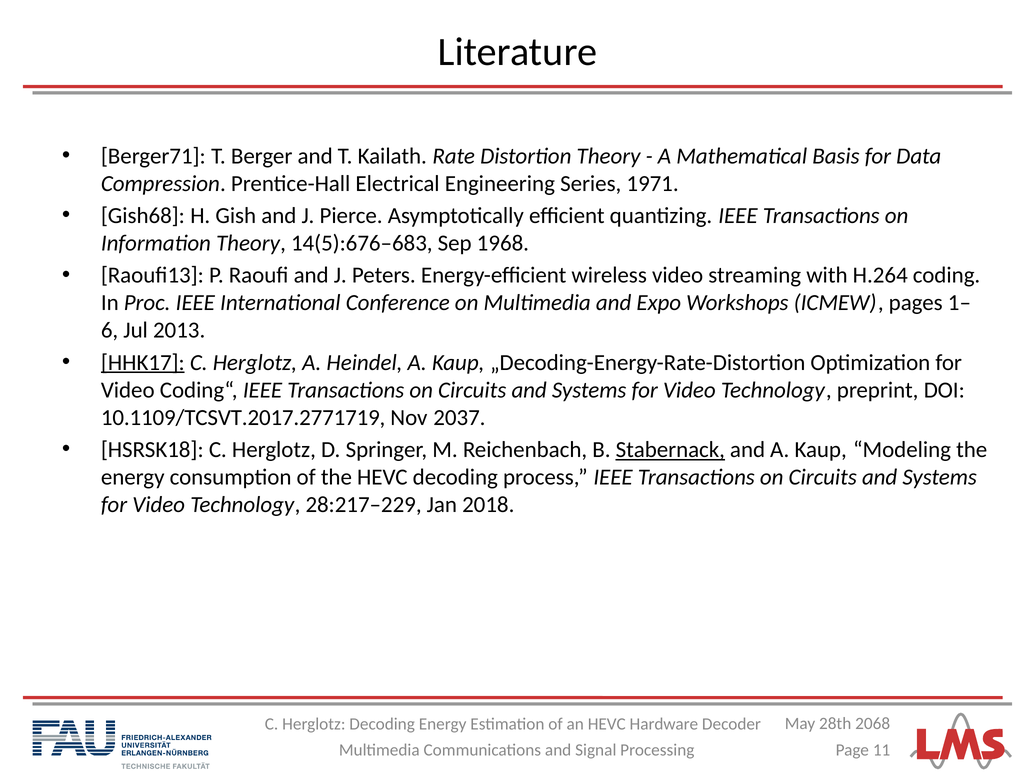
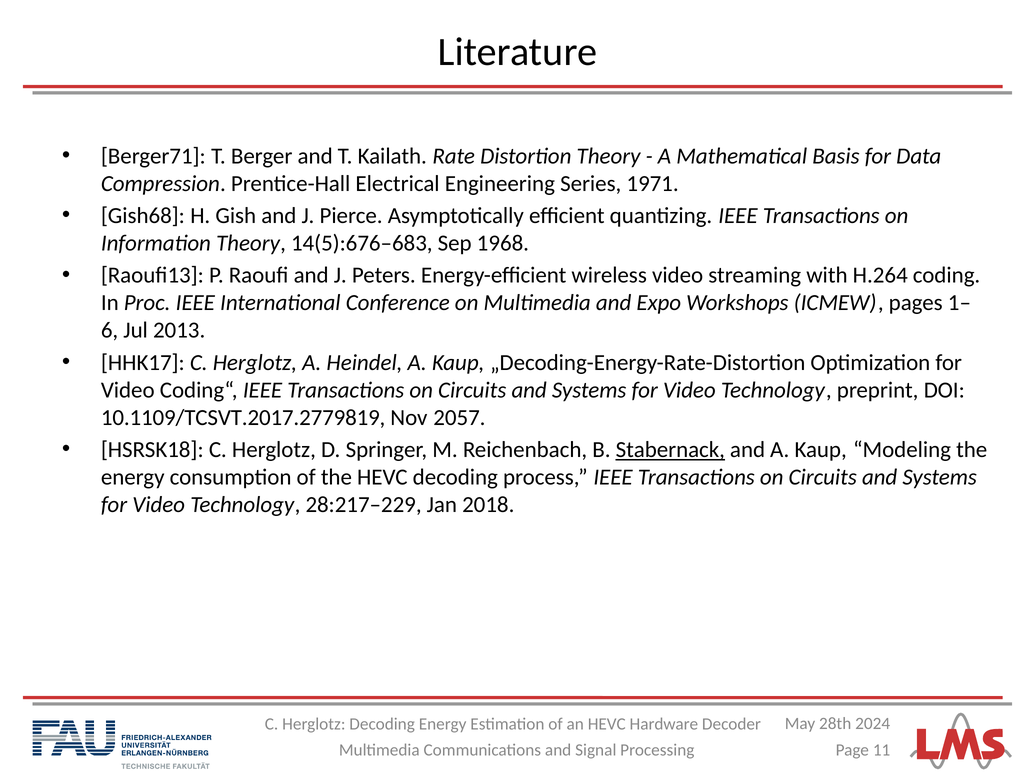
HHK17 underline: present -> none (143, 363)
10.1109/TCSVT.2017.2771719: 10.1109/TCSVT.2017.2771719 -> 10.1109/TCSVT.2017.2779819 (243, 418)
2037: 2037 -> 2057 (459, 418)
2068: 2068 -> 2024 (873, 724)
